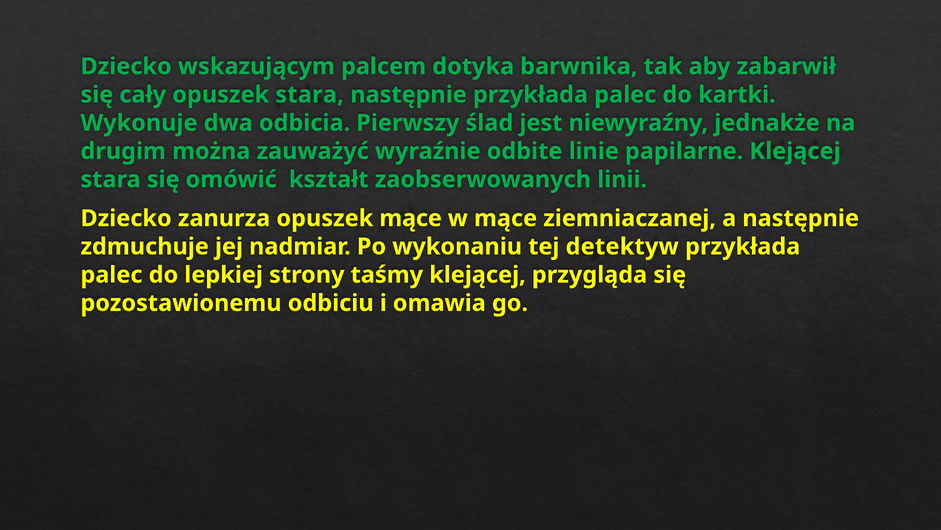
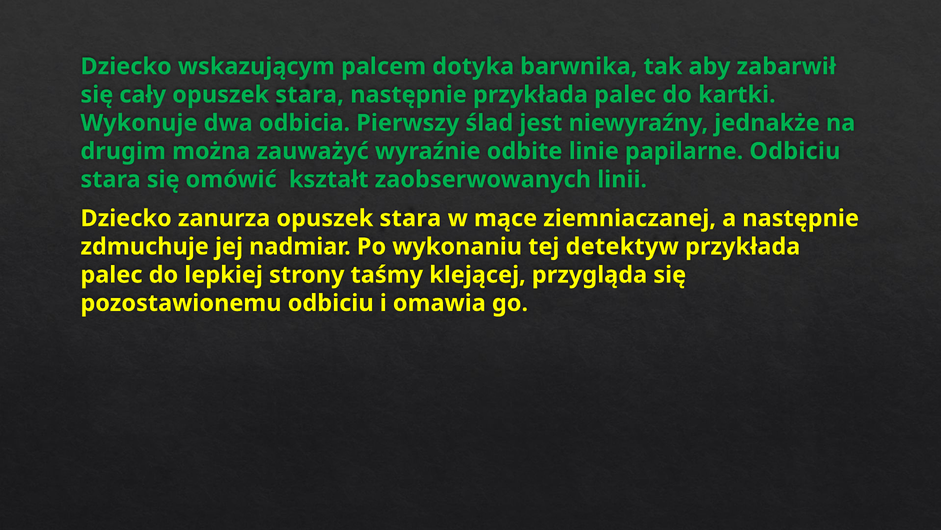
papilarne Klejącej: Klejącej -> Odbiciu (795, 151)
zanurza opuszek mące: mące -> stara (410, 218)
